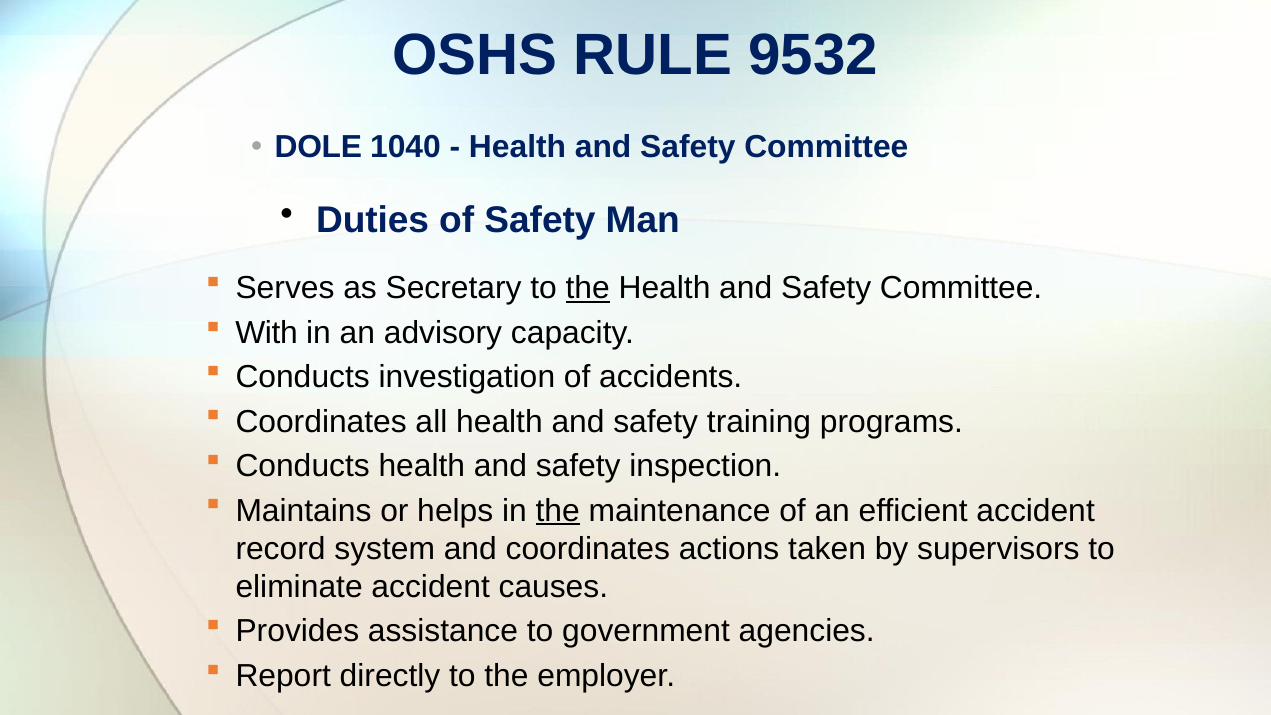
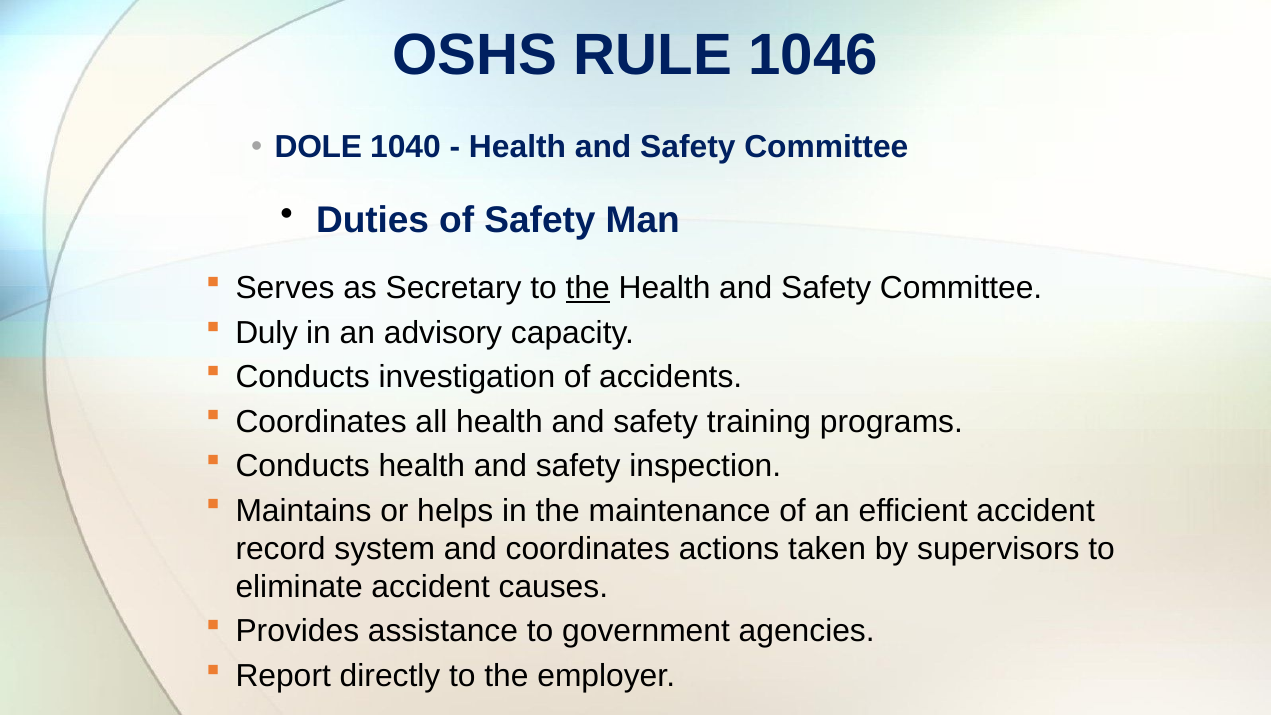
9532: 9532 -> 1046 (813, 55)
With: With -> Duly (267, 333)
the underline: present -> none (558, 511)
